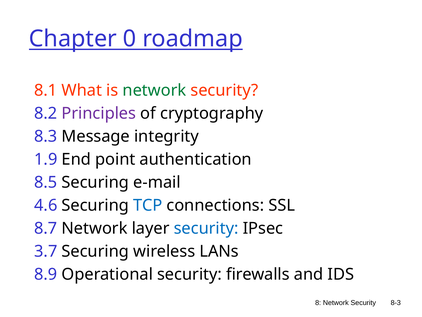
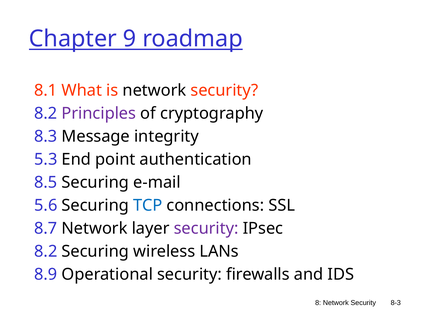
0: 0 -> 9 (130, 39)
network colour: green -> black (154, 90)
1.9: 1.9 -> 5.3 (46, 159)
4.6: 4.6 -> 5.6 (46, 205)
security colour: blue -> purple (206, 228)
3.7: 3.7 -> 8.2 (46, 251)
